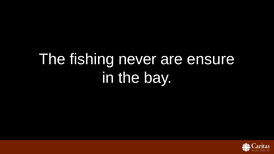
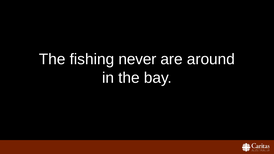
ensure: ensure -> around (211, 59)
